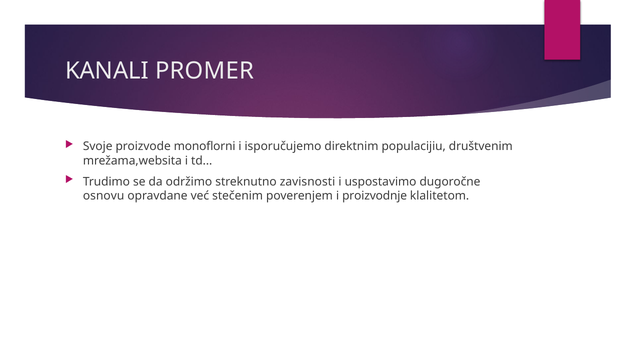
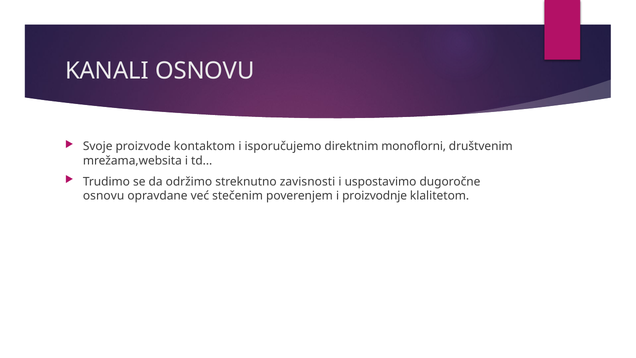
KANALI PROMER: PROMER -> OSNOVU (205, 71)
monoflorni: monoflorni -> kontaktom (205, 146)
populacijiu: populacijiu -> monoflorni (414, 146)
